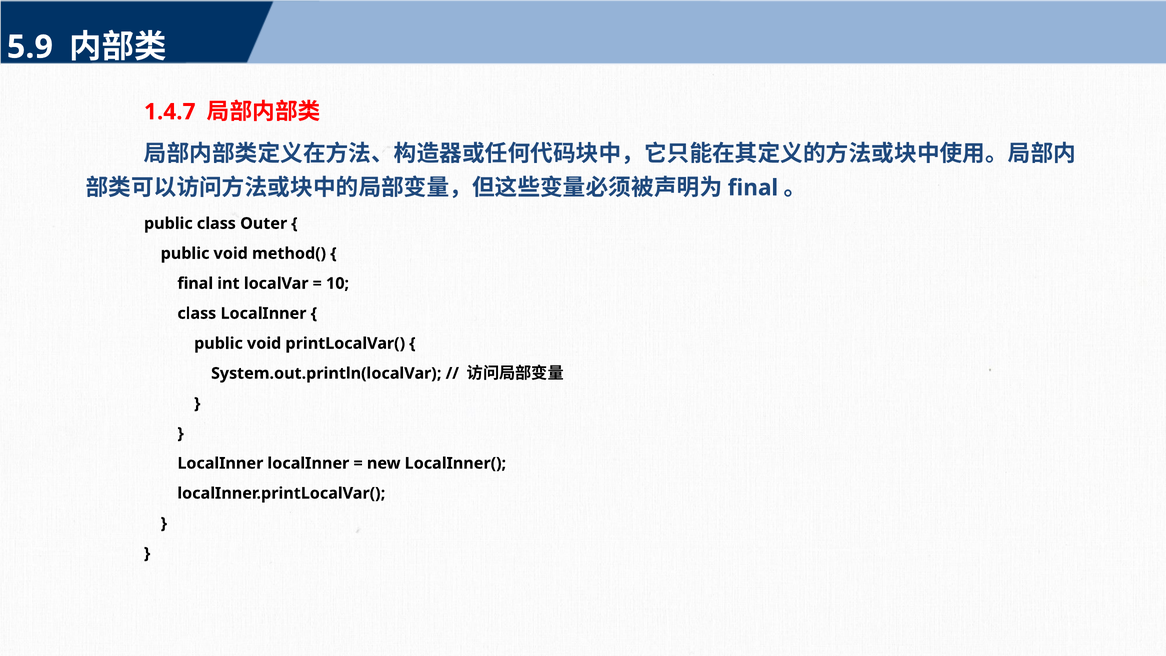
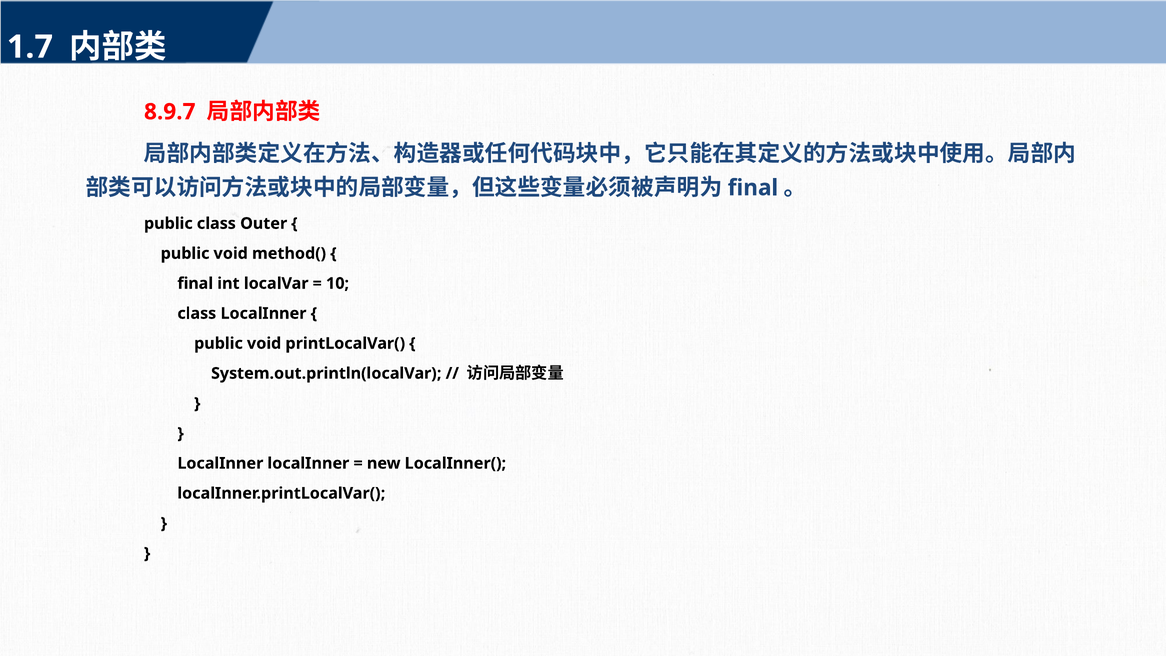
5.9: 5.9 -> 1.7 (30, 47)
1.4.7: 1.4.7 -> 8.9.7 (170, 112)
